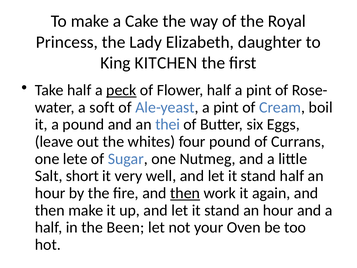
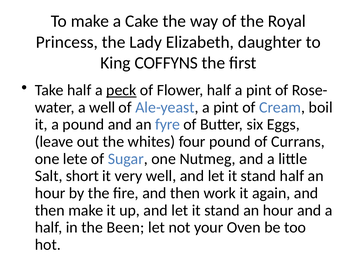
KITCHEN: KITCHEN -> COFFYNS (166, 63)
a soft: soft -> well (102, 107)
thei: thei -> fyre (168, 124)
then underline: present -> none (185, 193)
